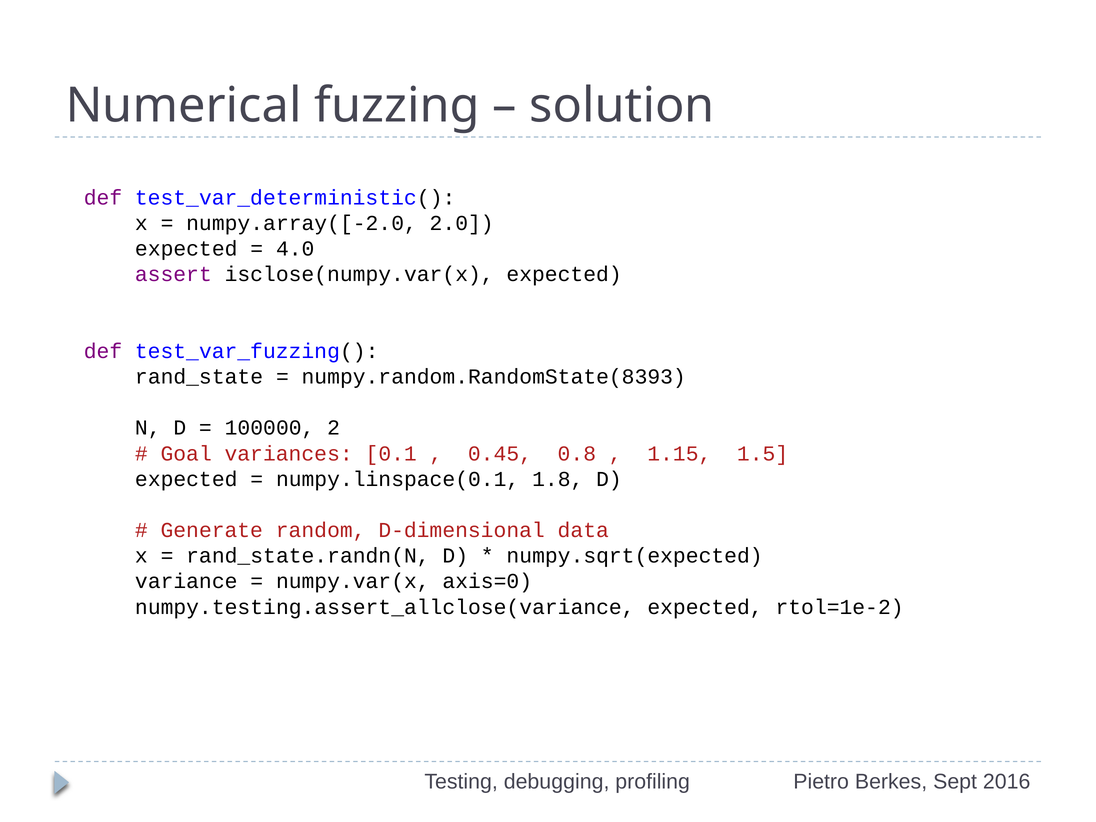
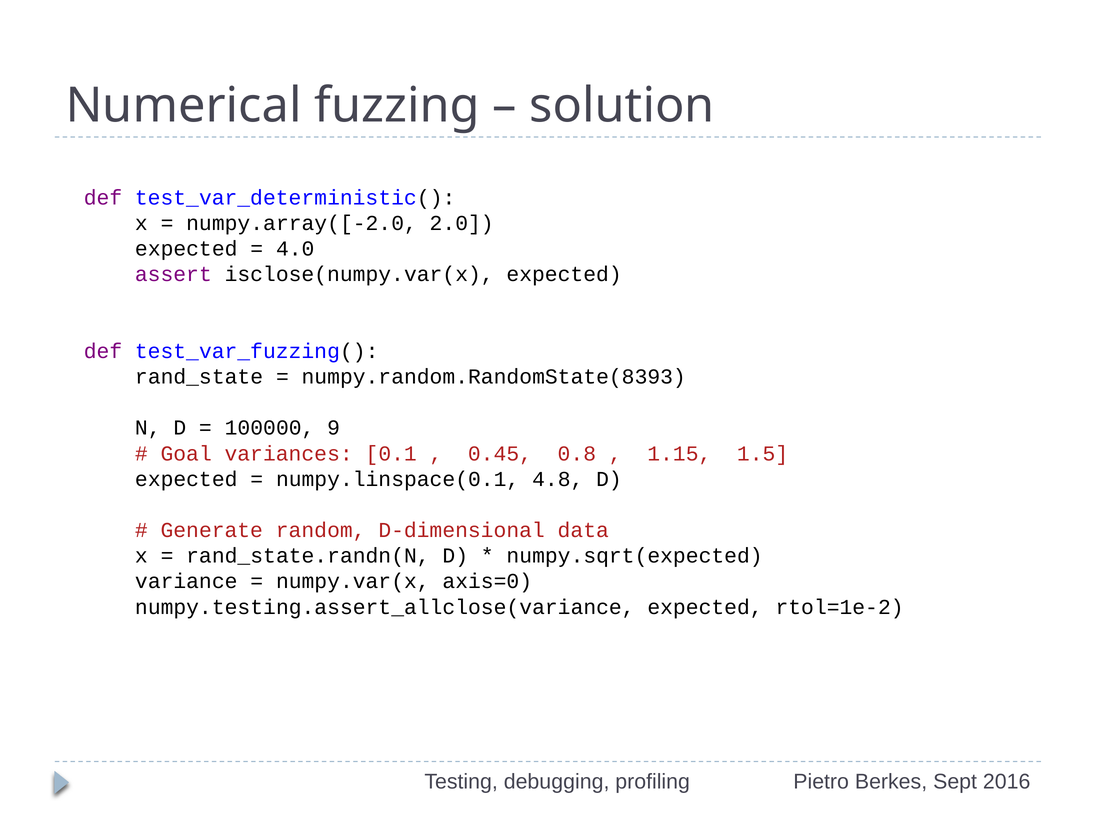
2: 2 -> 9 (334, 428)
1.8: 1.8 -> 4.8 (558, 479)
